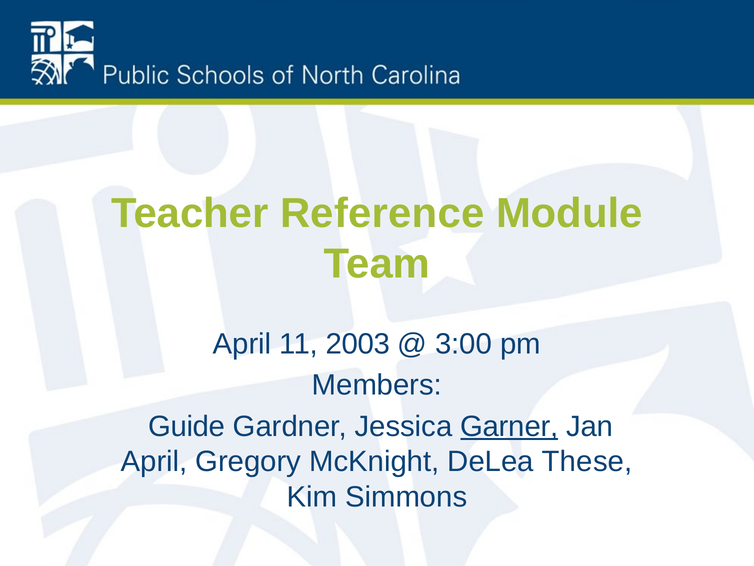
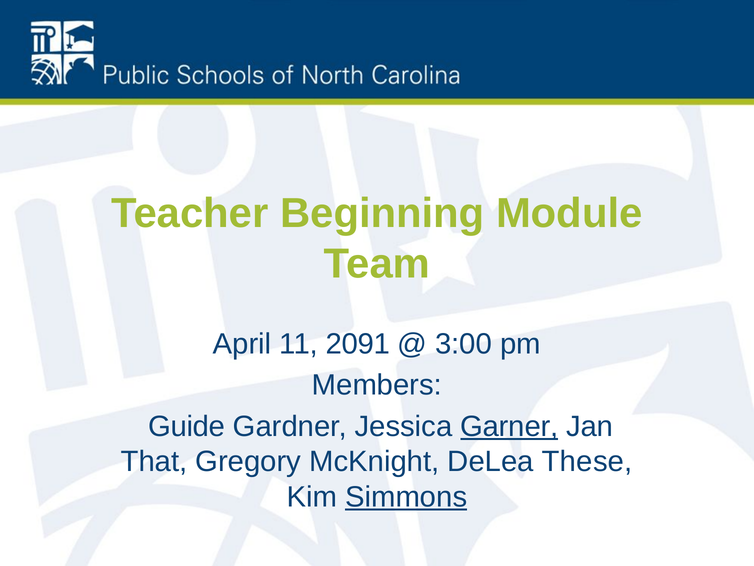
Reference: Reference -> Beginning (382, 213)
2003: 2003 -> 2091 (358, 344)
April: April -> That (154, 461)
Simmons underline: none -> present (406, 496)
